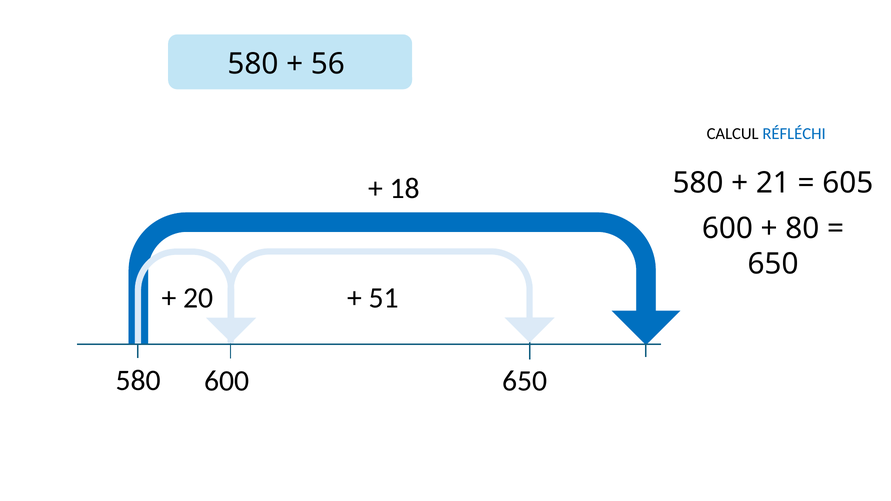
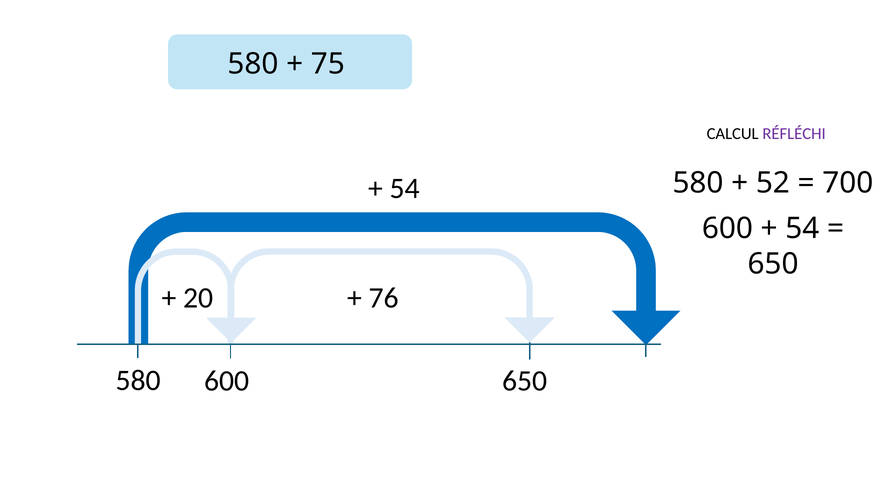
56: 56 -> 75 (328, 64)
RÉFLÉCHI colour: blue -> purple (794, 134)
21: 21 -> 52 (773, 183)
605: 605 -> 700 (848, 183)
18: 18 -> 54 (405, 188)
80: 80 -> 54 (802, 229)
51: 51 -> 76 (384, 298)
